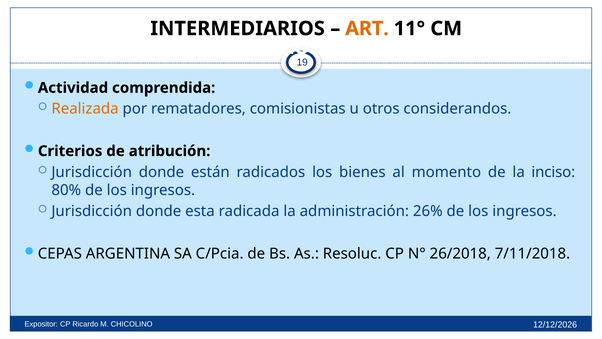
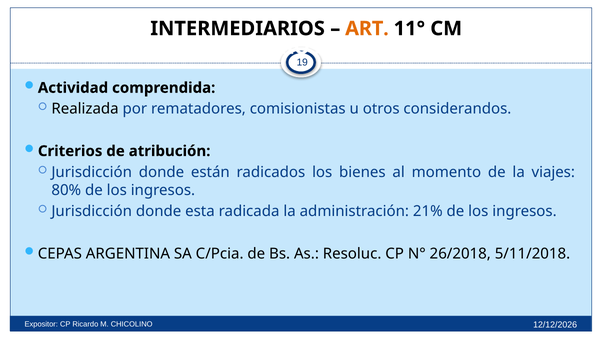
Realizada colour: orange -> black (85, 109)
inciso: inciso -> viajes (553, 172)
26%: 26% -> 21% (428, 211)
7/11/2018: 7/11/2018 -> 5/11/2018 (532, 253)
